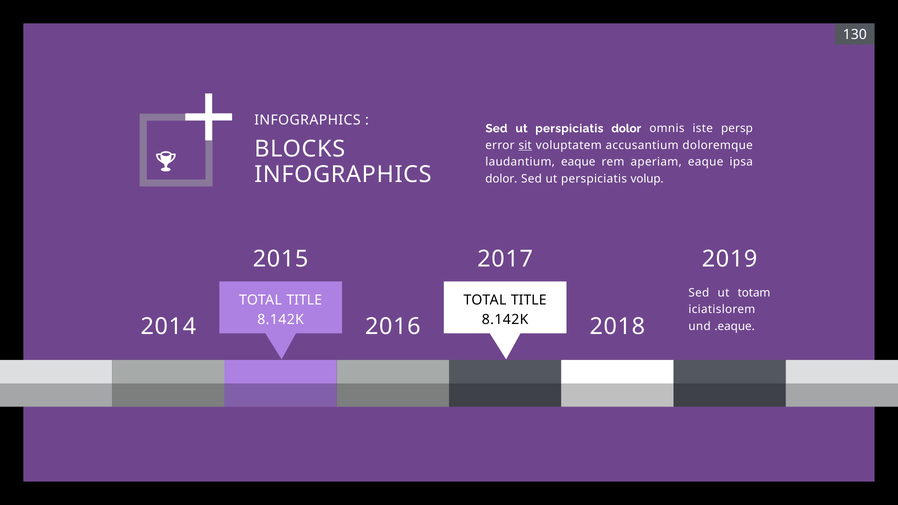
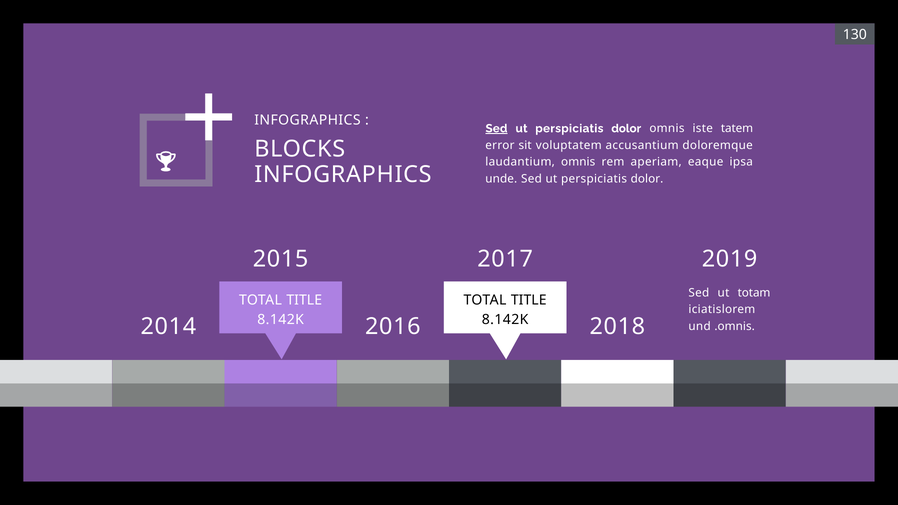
Sed underline: none -> present (496, 128)
persp: persp -> tatem (737, 128)
sit underline: present -> none (525, 145)
laudantium eaque: eaque -> omnis (578, 162)
dolor: dolor -> unde (501, 179)
volup: volup -> dolor (647, 179)
.eaque: .eaque -> .omnis (735, 326)
